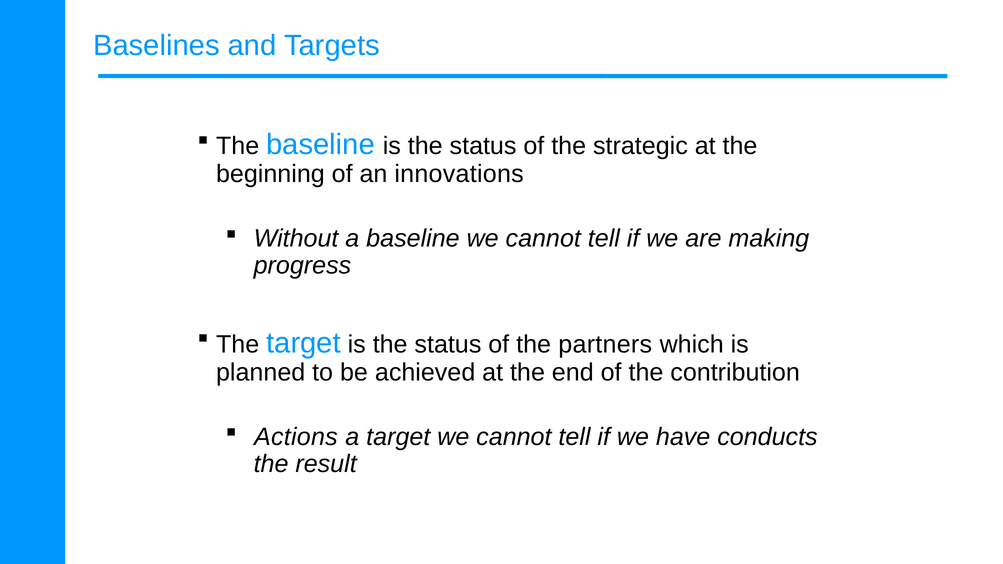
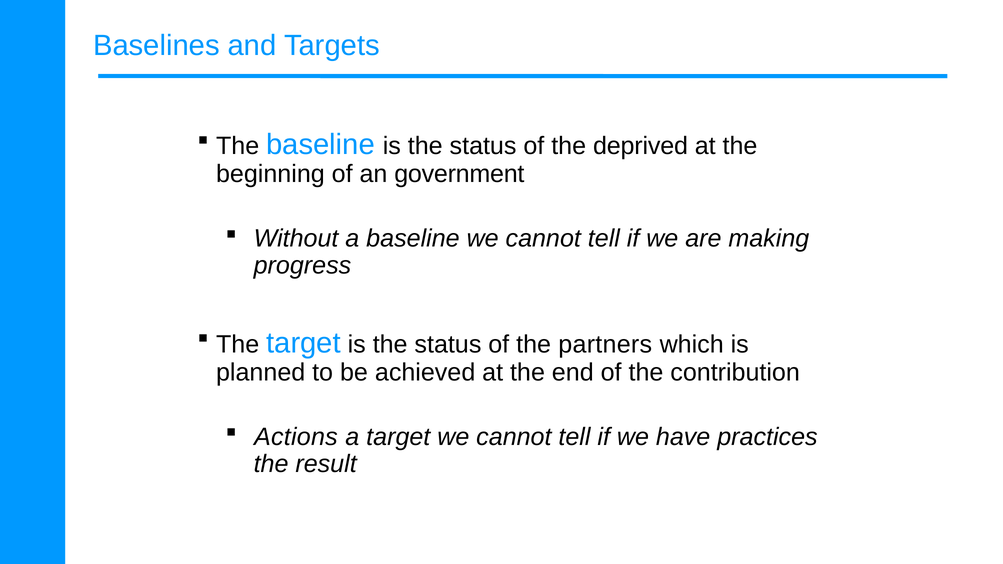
strategic: strategic -> deprived (641, 146)
innovations: innovations -> government (459, 174)
conducts: conducts -> practices (767, 437)
